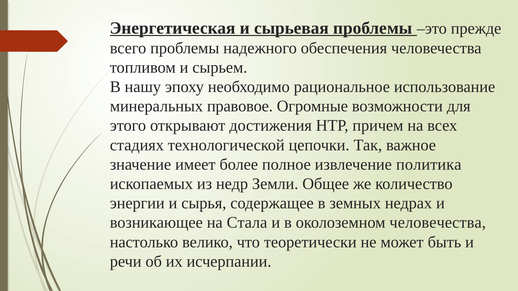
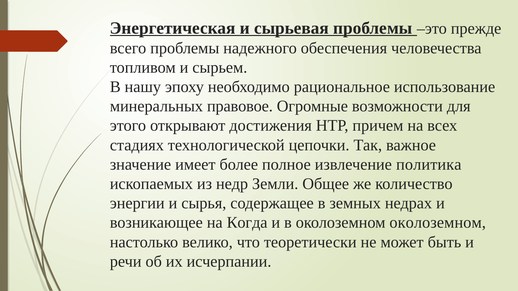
Стала: Стала -> Когда (247, 223)
околоземном человечества: человечества -> околоземном (438, 223)
